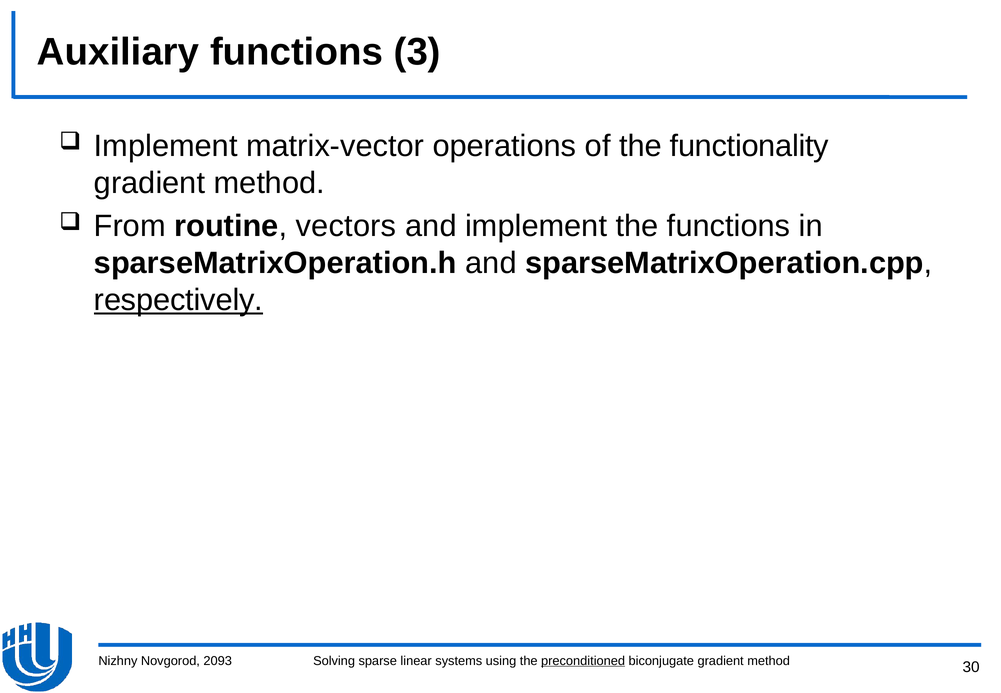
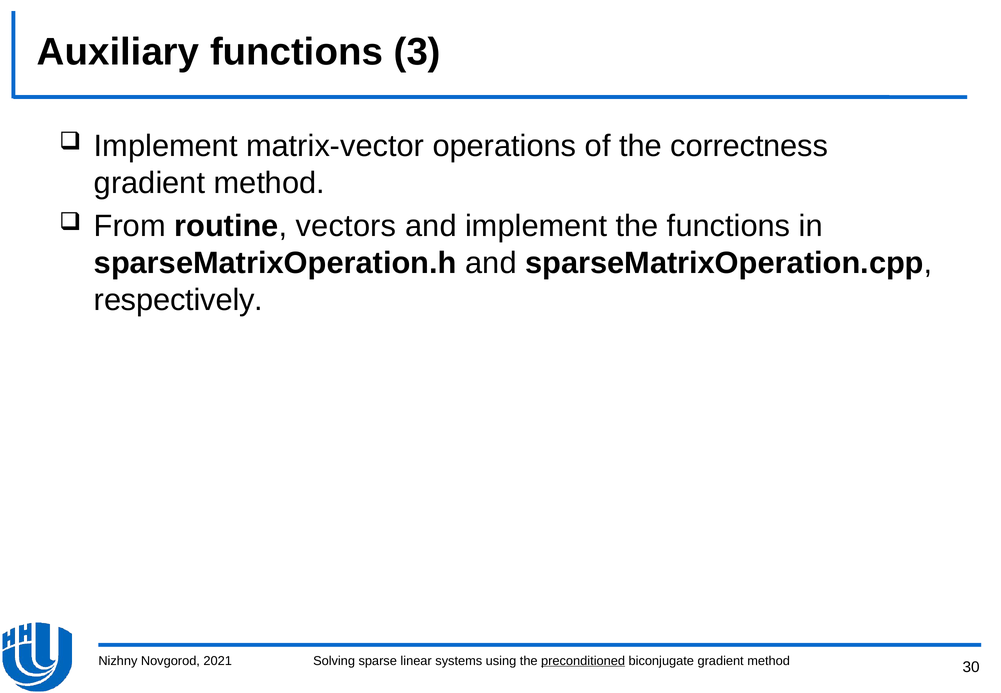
functionality: functionality -> correctness (749, 146)
respectively underline: present -> none (178, 300)
2093: 2093 -> 2021 (218, 661)
